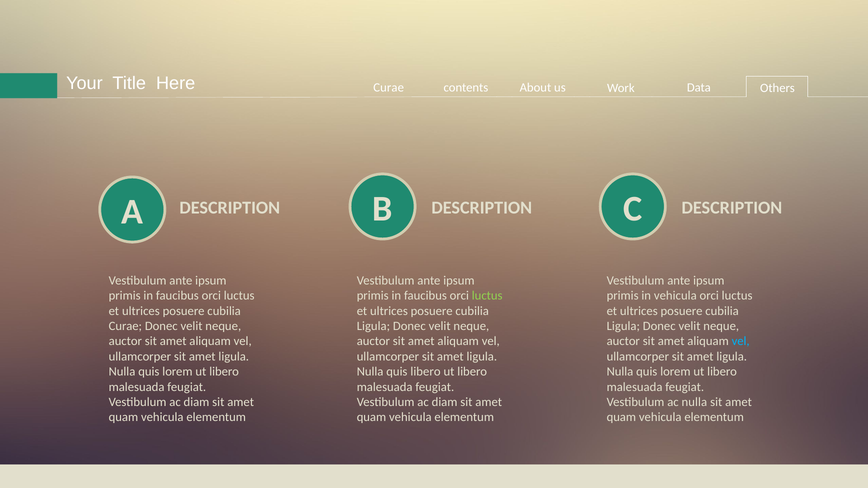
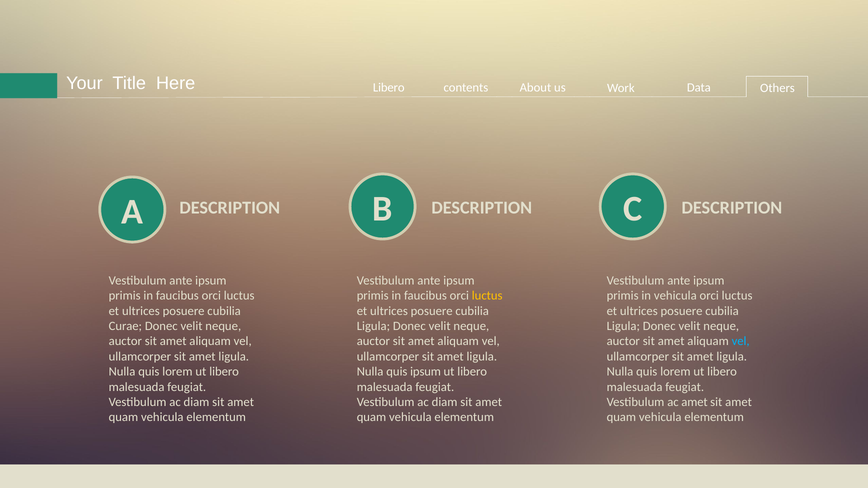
Curae: Curae -> Libero (389, 88)
luctus colour: light green -> yellow (487, 296)
quis libero: libero -> ipsum (426, 372)
ac nulla: nulla -> amet (694, 402)
